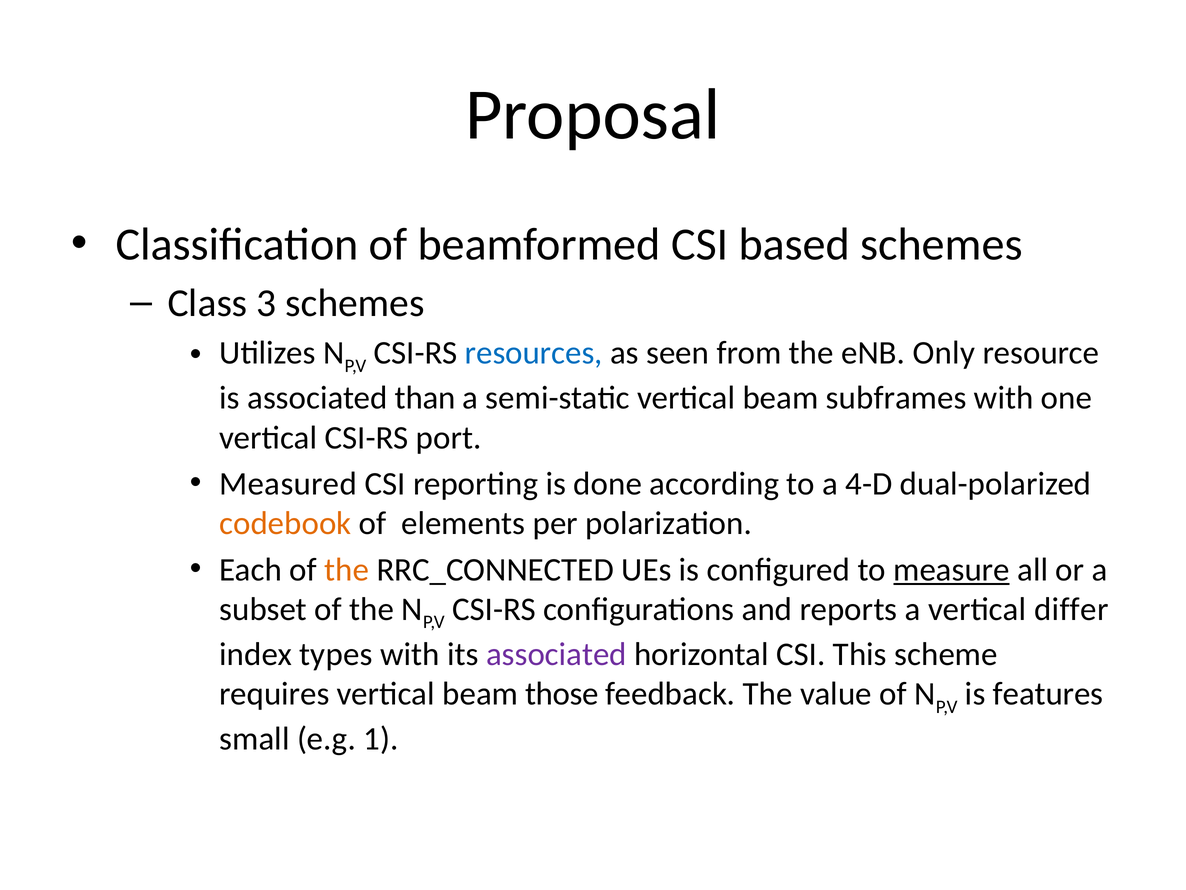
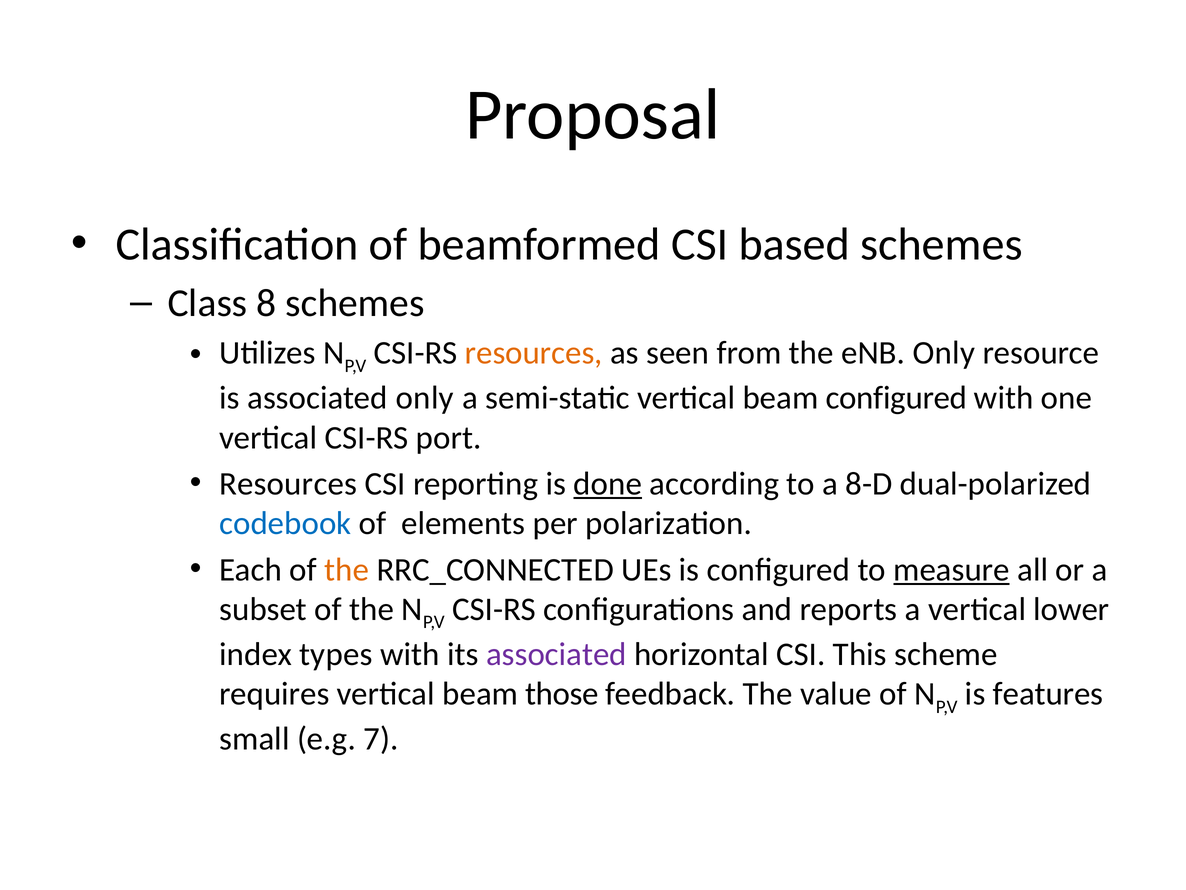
3: 3 -> 8 (266, 303)
resources colour: blue -> orange (534, 353)
associated than: than -> only (425, 398)
beam subframes: subframes -> configured (896, 398)
Measured: Measured -> Resources (288, 484)
done underline: none -> present (608, 484)
4-D: 4-D -> 8-D (869, 484)
codebook colour: orange -> blue (285, 523)
differ: differ -> lower (1071, 609)
1: 1 -> 7 (381, 739)
